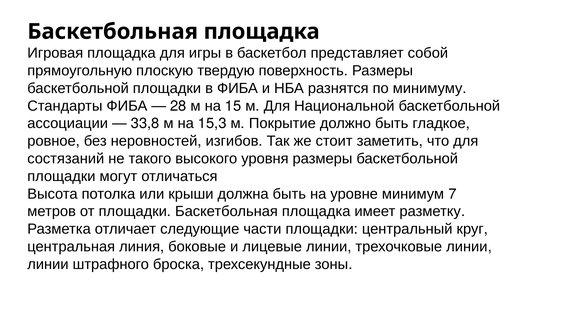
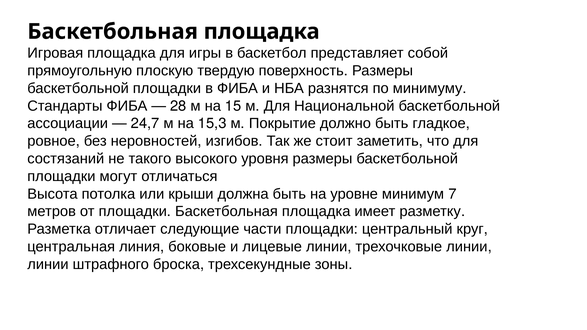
33,8: 33,8 -> 24,7 (145, 124)
